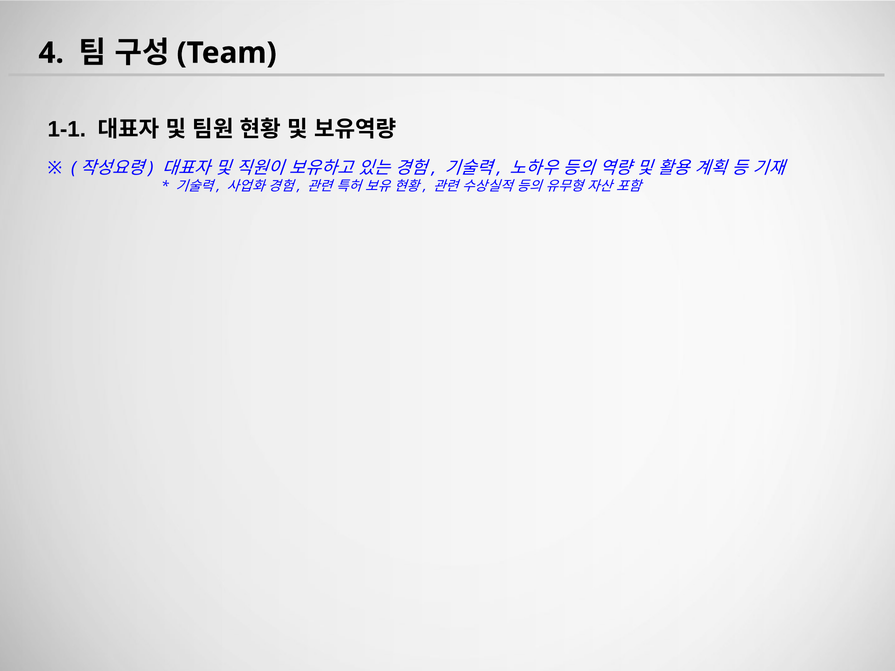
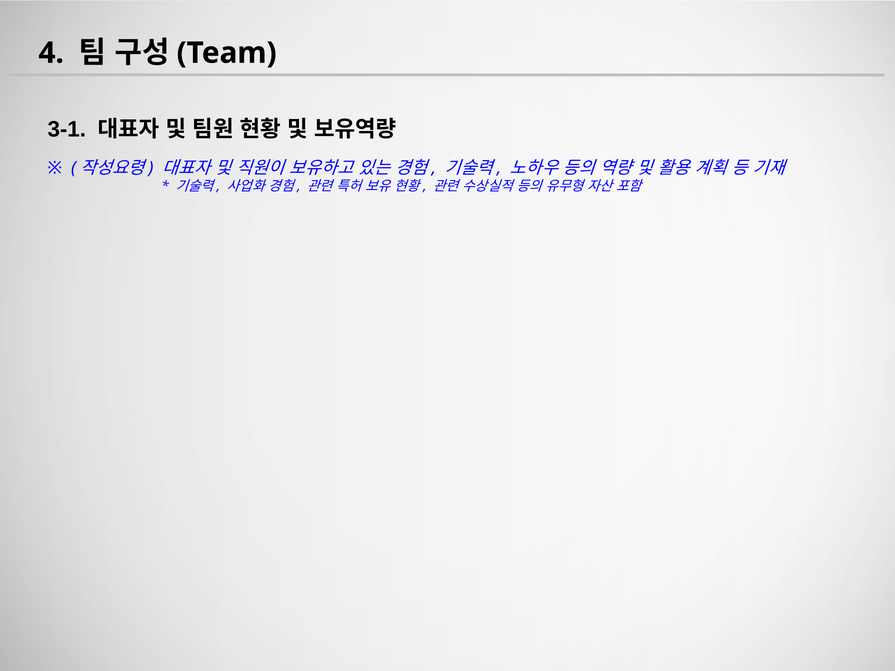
1-1: 1-1 -> 3-1 (67, 129)
